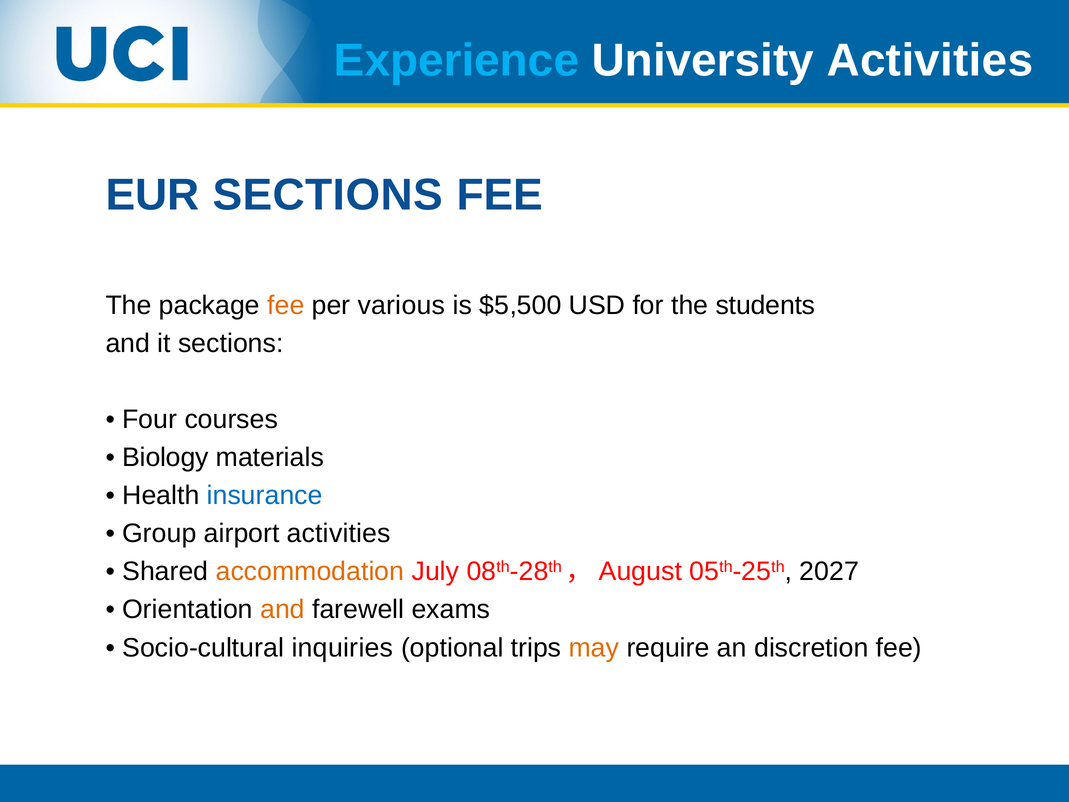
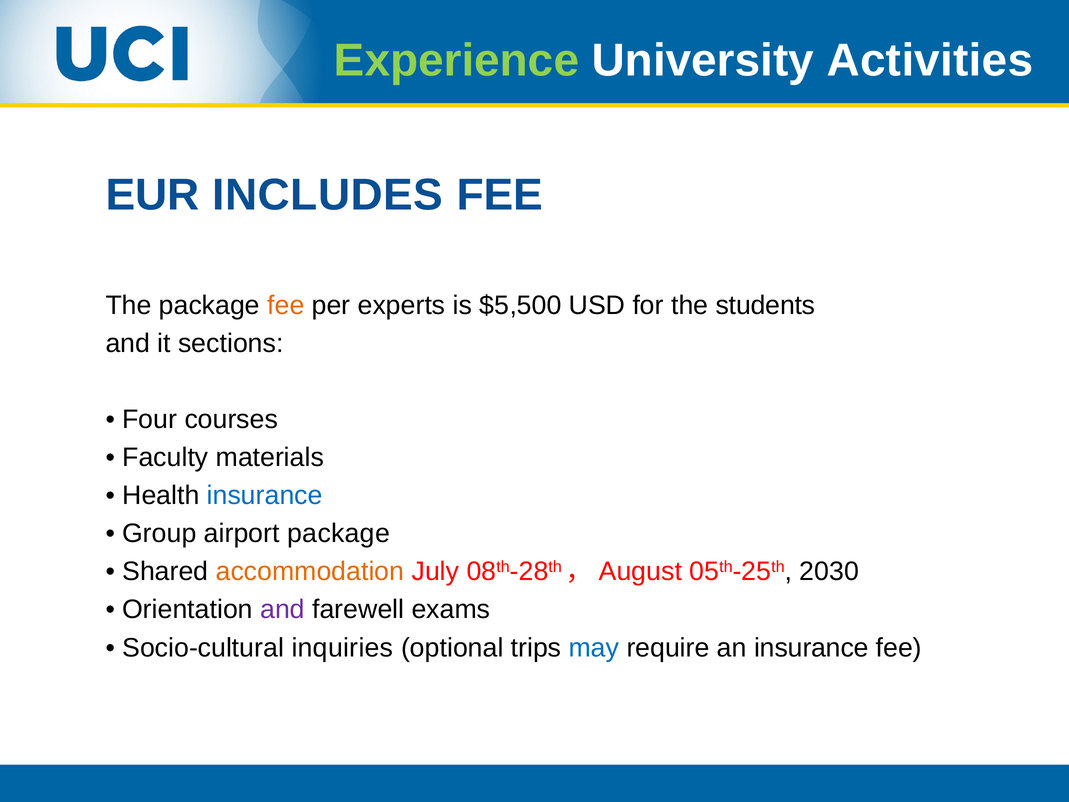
Experience colour: light blue -> light green (457, 60)
EUR SECTIONS: SECTIONS -> INCLUDES (328, 195)
various: various -> experts (401, 305)
Biology: Biology -> Faculty (165, 457)
airport activities: activities -> package (339, 533)
2027: 2027 -> 2030 (829, 571)
and colour: orange -> purple (283, 609)
may colour: orange -> blue (594, 647)
an discretion: discretion -> insurance (811, 647)
